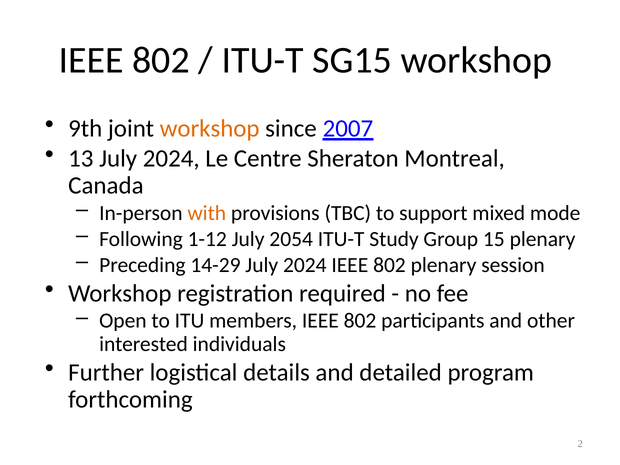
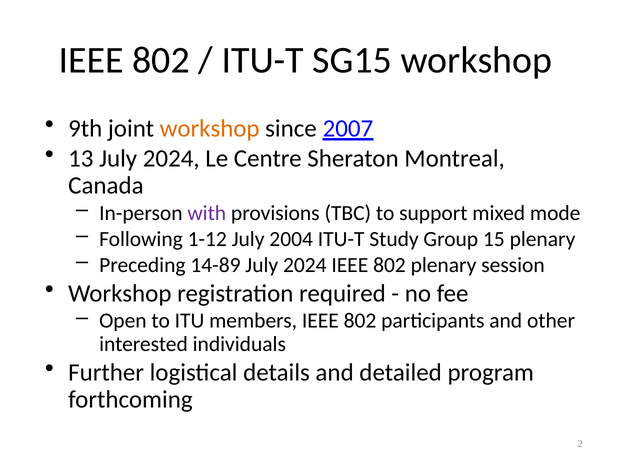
with colour: orange -> purple (207, 213)
2054: 2054 -> 2004 (291, 239)
14-29: 14-29 -> 14-89 (215, 265)
